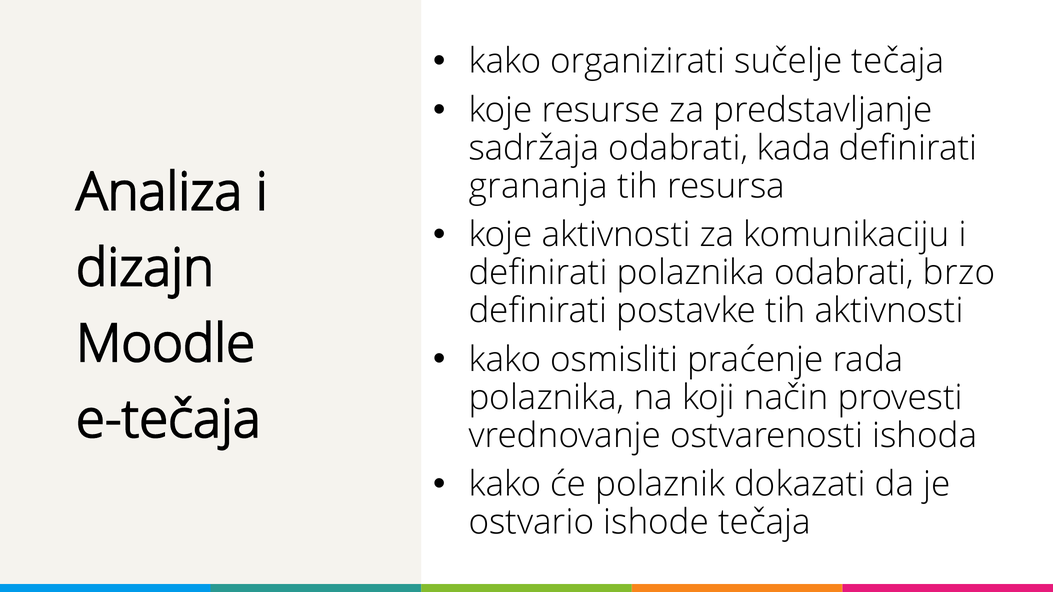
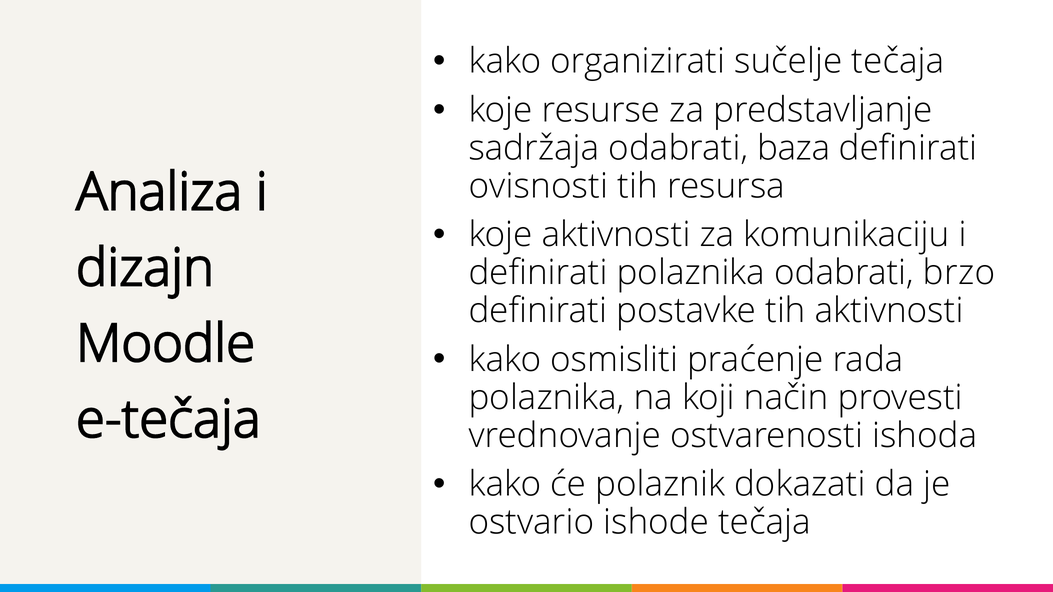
kada: kada -> baza (794, 148)
grananja: grananja -> ovisnosti (538, 186)
